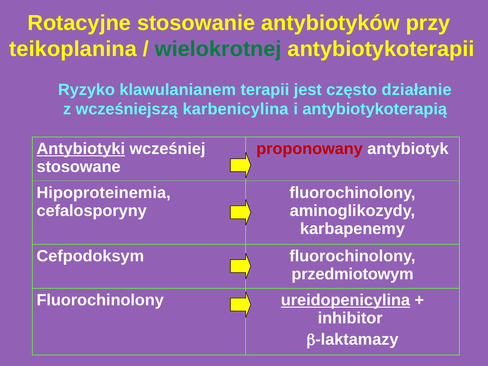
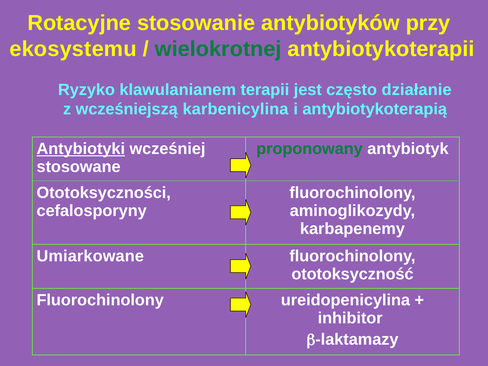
teikoplanina: teikoplanina -> ekosystemu (73, 49)
proponowany colour: red -> green (310, 149)
Hipoproteinemia: Hipoproteinemia -> Ototoksyczności (104, 193)
Cefpodoksym: Cefpodoksym -> Umiarkowane (90, 256)
przedmiotowym: przedmiotowym -> ototoksyczność (352, 274)
ureidopenicylina underline: present -> none (345, 300)
